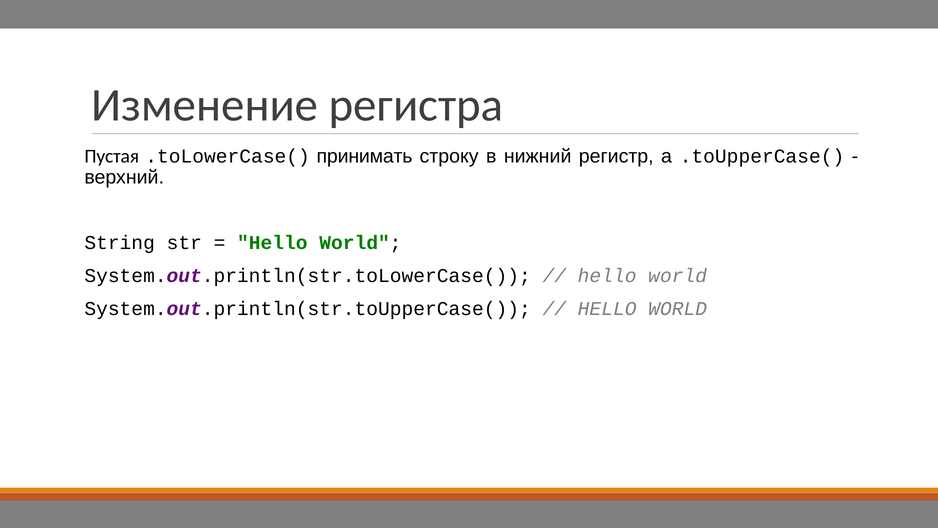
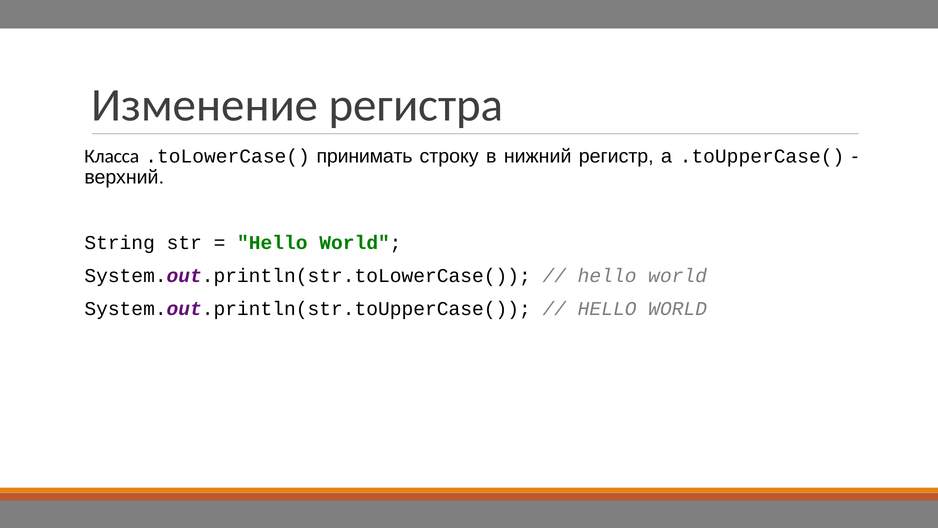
Пустая: Пустая -> Класса (112, 156)
